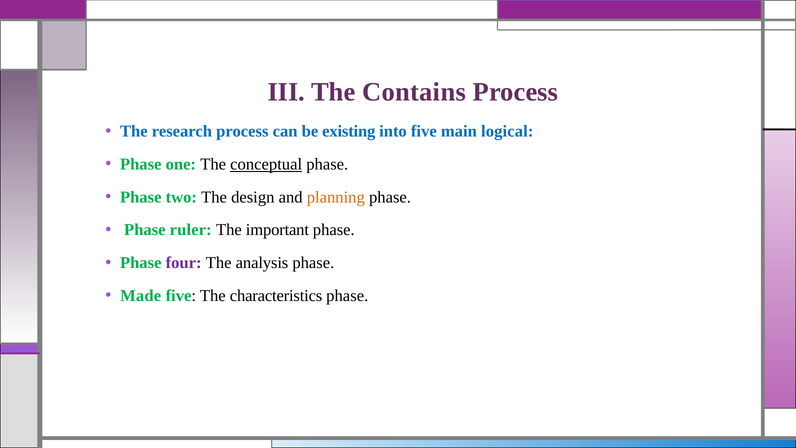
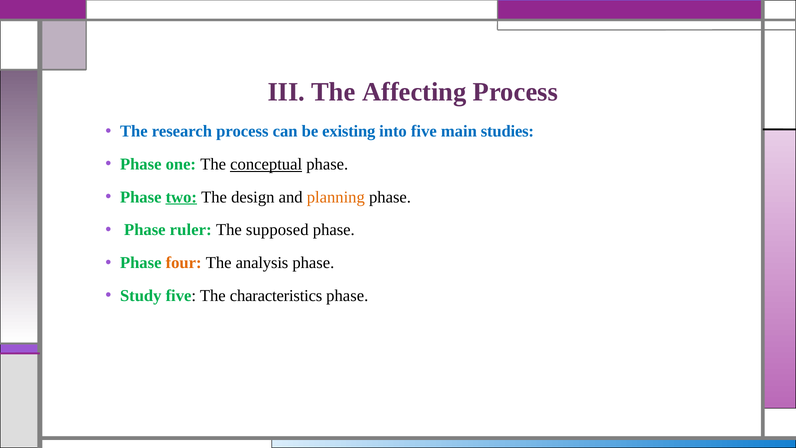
Contains: Contains -> Affecting (414, 92)
logical: logical -> studies (507, 131)
two underline: none -> present (181, 197)
important: important -> supposed (277, 230)
four colour: purple -> orange (184, 263)
Made: Made -> Study (141, 295)
